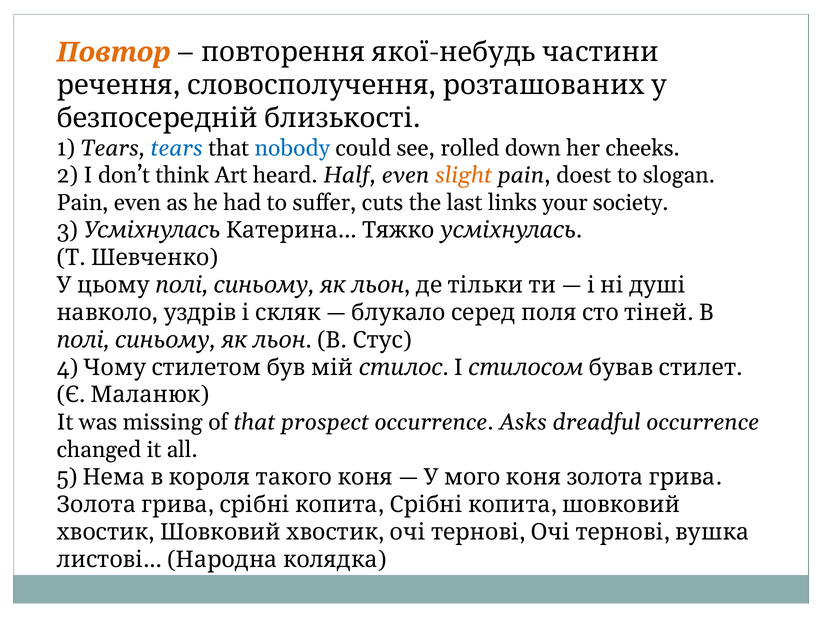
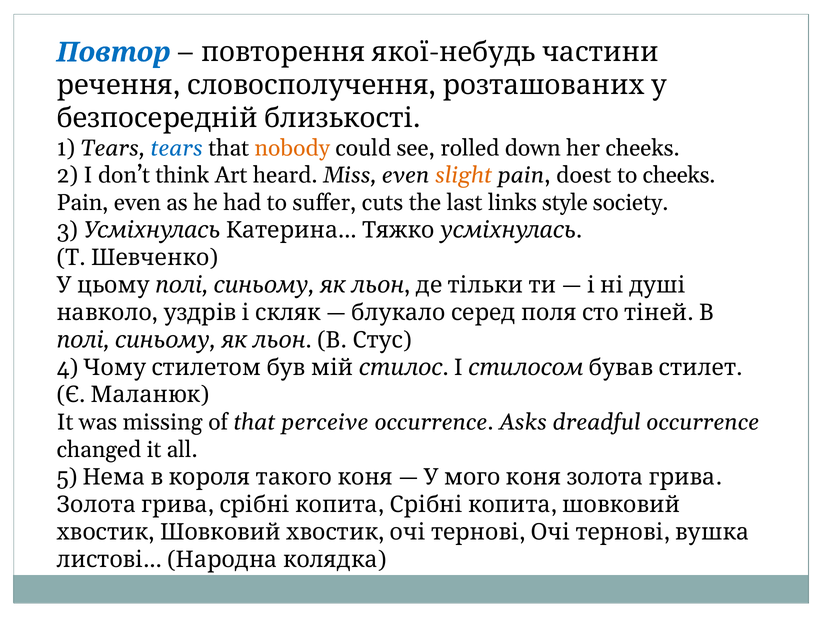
Повтор colour: orange -> blue (114, 52)
nobody colour: blue -> orange (292, 148)
Half: Half -> Miss (350, 176)
to slogan: slogan -> cheeks (679, 176)
your: your -> style (565, 203)
prospect: prospect -> perceive (325, 423)
